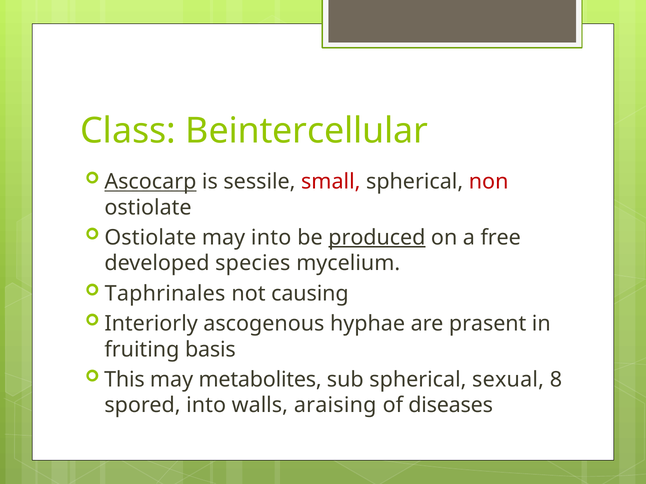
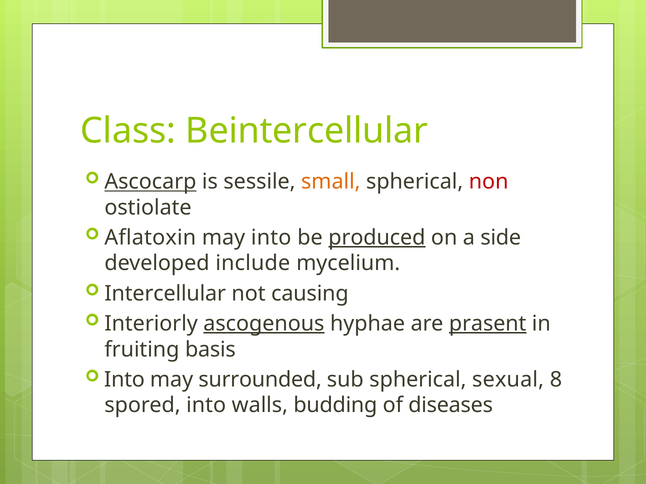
small colour: red -> orange (331, 182)
Ostiolate: Ostiolate -> Aflatoxin (150, 238)
free: free -> side (501, 238)
species: species -> include (253, 264)
Taphrinales: Taphrinales -> Intercellular (165, 294)
ascogenous underline: none -> present (264, 324)
prasent underline: none -> present (488, 324)
This: This -> Into (124, 380)
metabolites: metabolites -> surrounded (260, 380)
araising: araising -> budding (335, 406)
